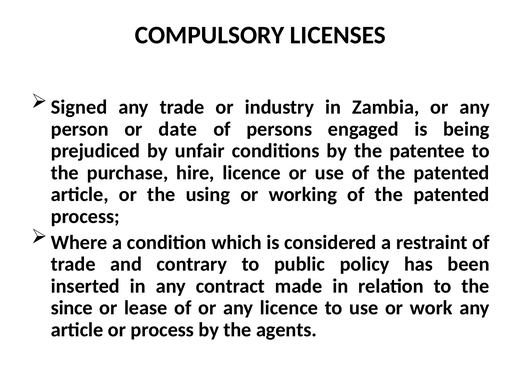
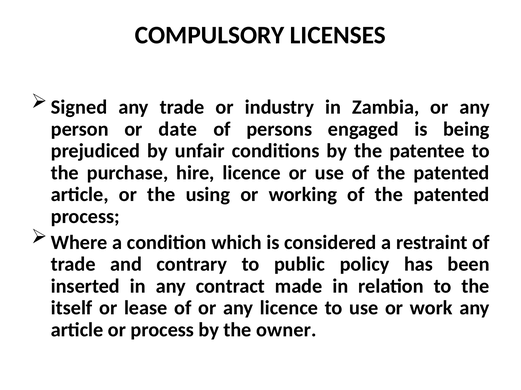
since: since -> itself (72, 308)
agents: agents -> owner (286, 330)
